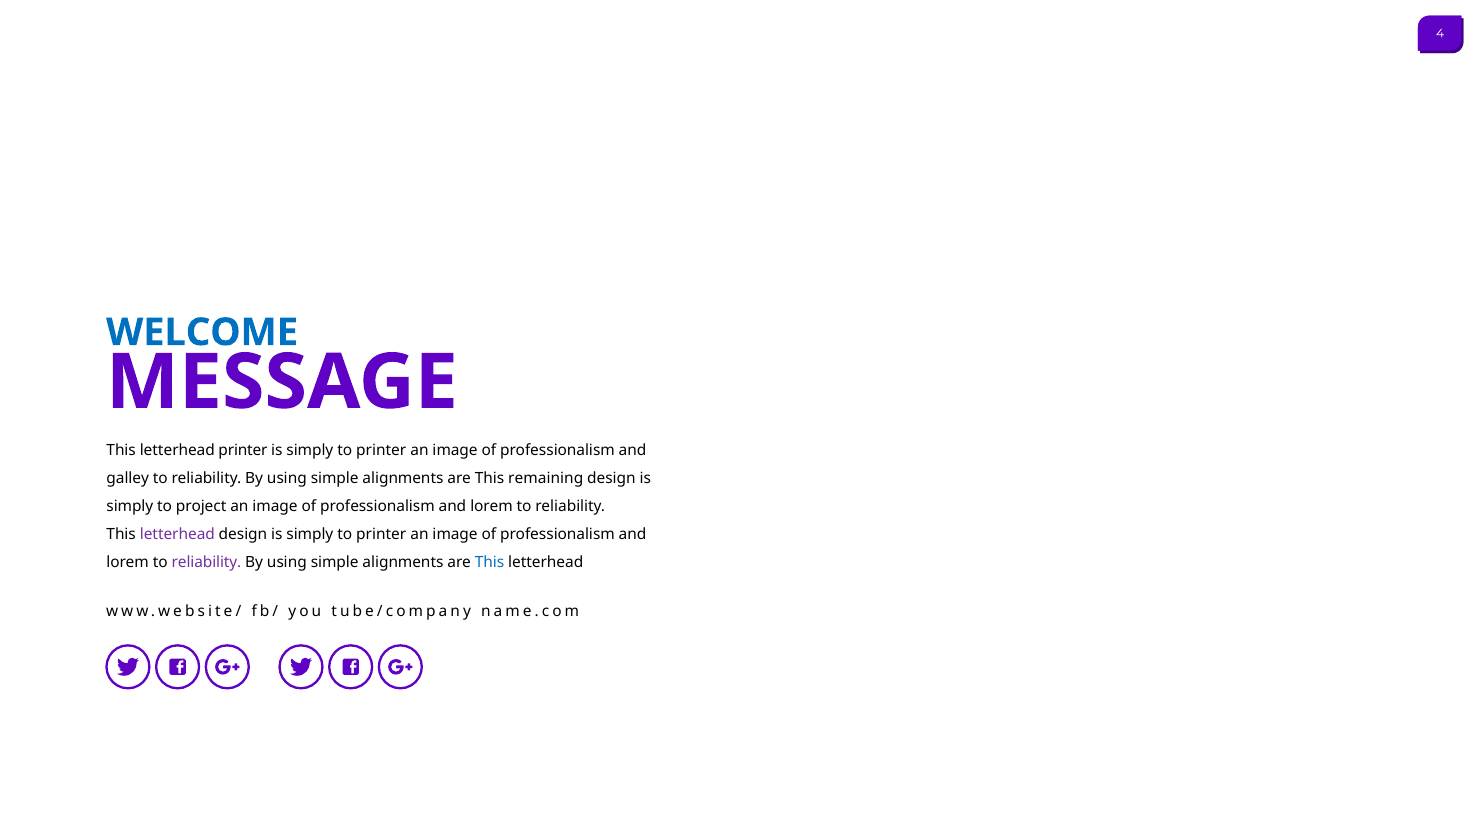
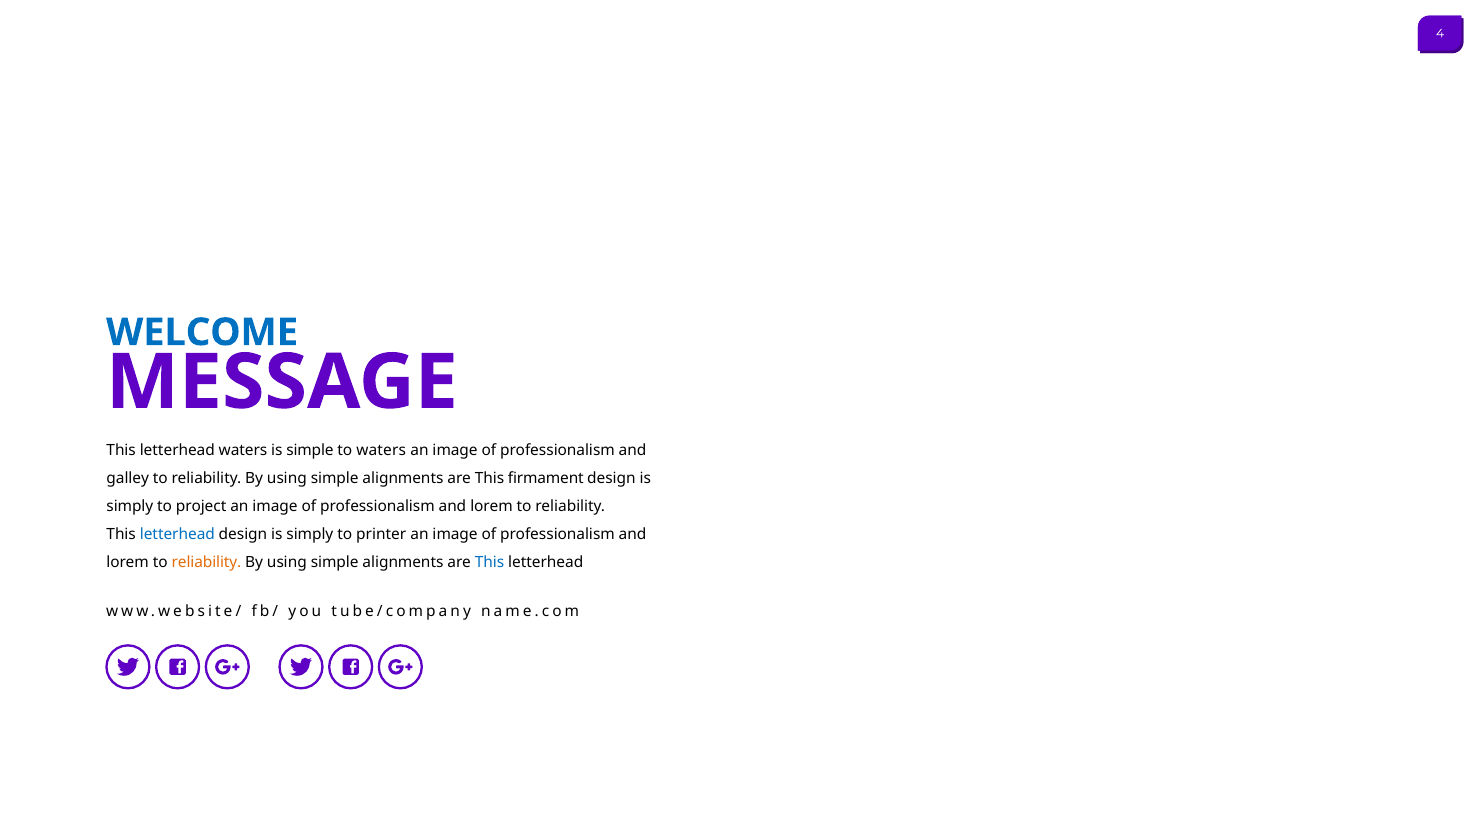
letterhead printer: printer -> waters (243, 451)
simply: simply -> simple (310, 451)
printer: printer -> waters (381, 451)
remaining: remaining -> firmament (546, 478)
letterhead colour: purple -> blue (177, 534)
reliability colour: purple -> orange (207, 562)
